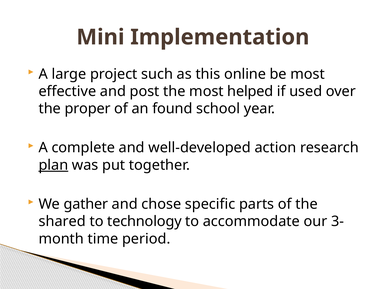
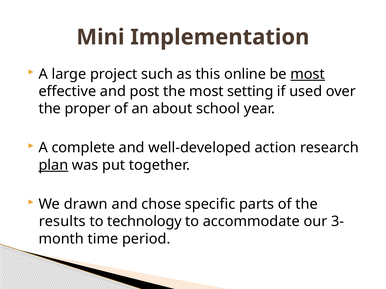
most underline: none -> present (308, 74)
helped: helped -> setting (250, 92)
found: found -> about (172, 109)
gather: gather -> drawn (86, 204)
shared: shared -> results (62, 222)
